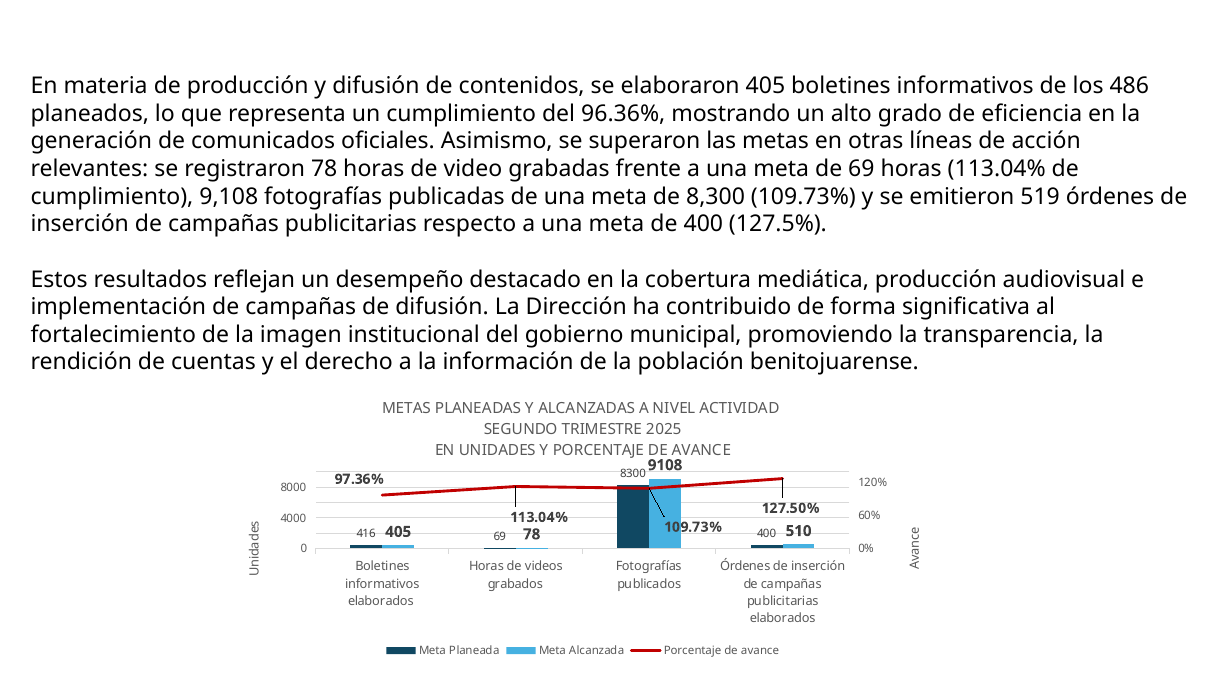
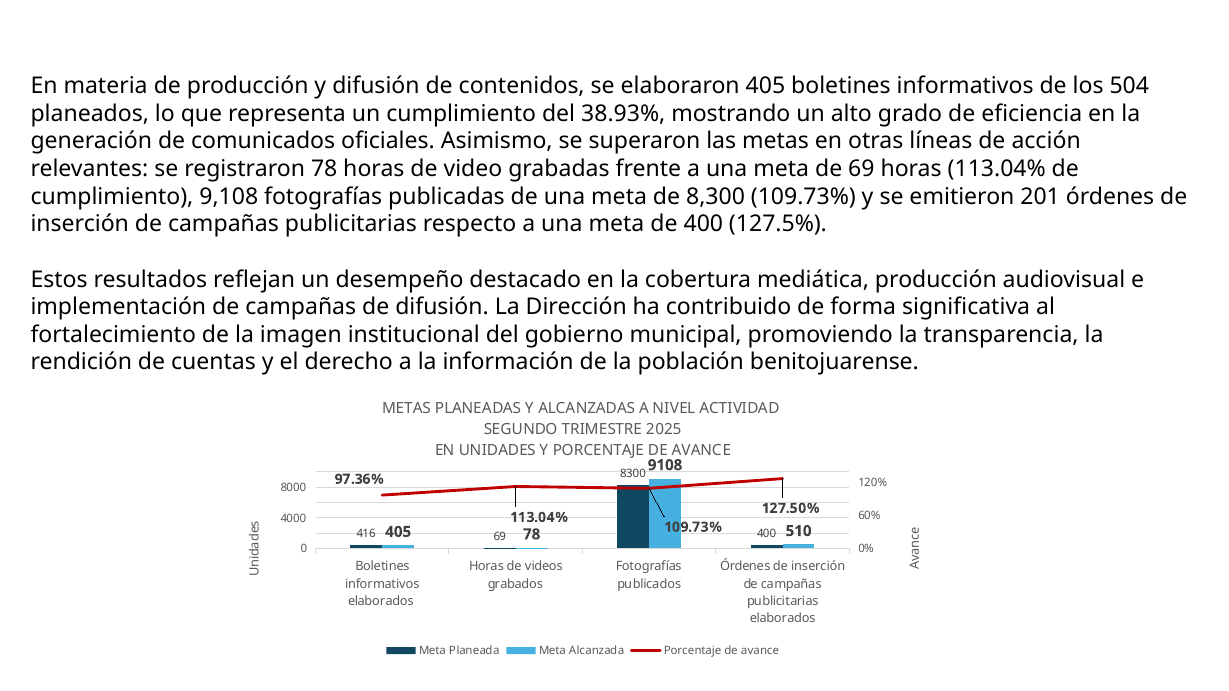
486: 486 -> 504 (1129, 86)
96.36%: 96.36% -> 38.93% (623, 114)
519: 519 -> 201 (1040, 197)
